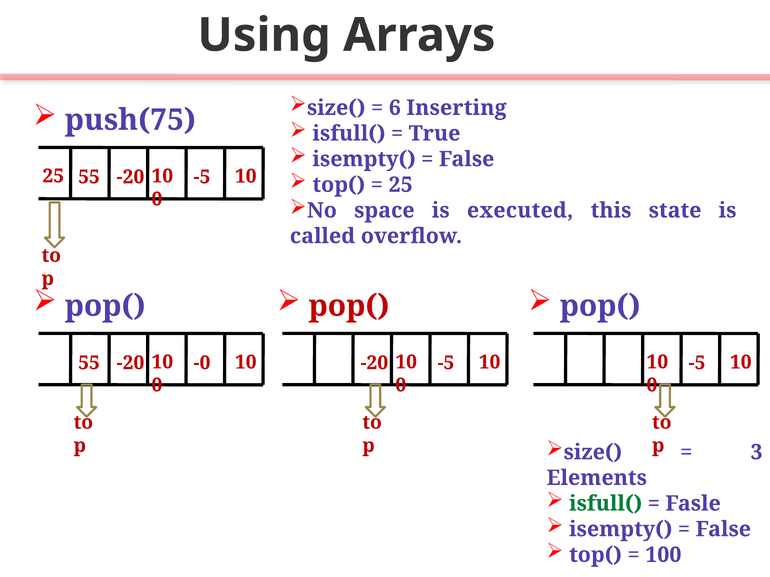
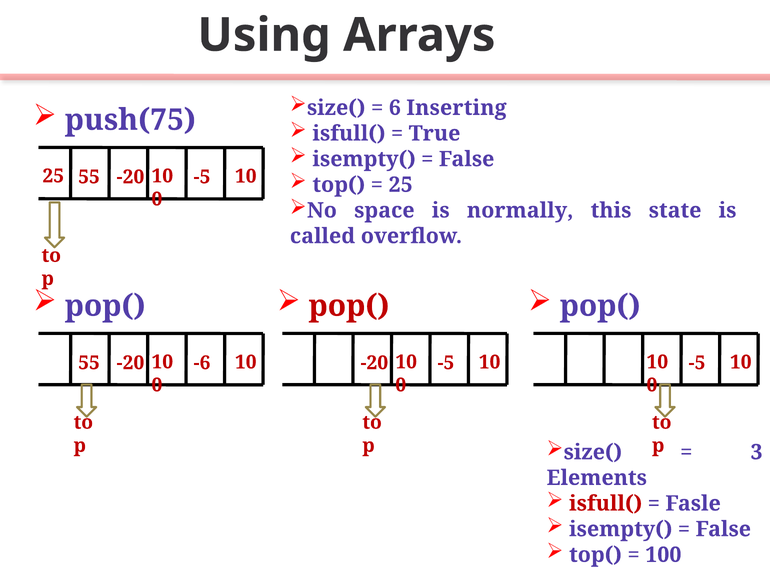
executed: executed -> normally (520, 211)
-0: -0 -> -6 (202, 363)
isfull( colour: green -> red (606, 504)
